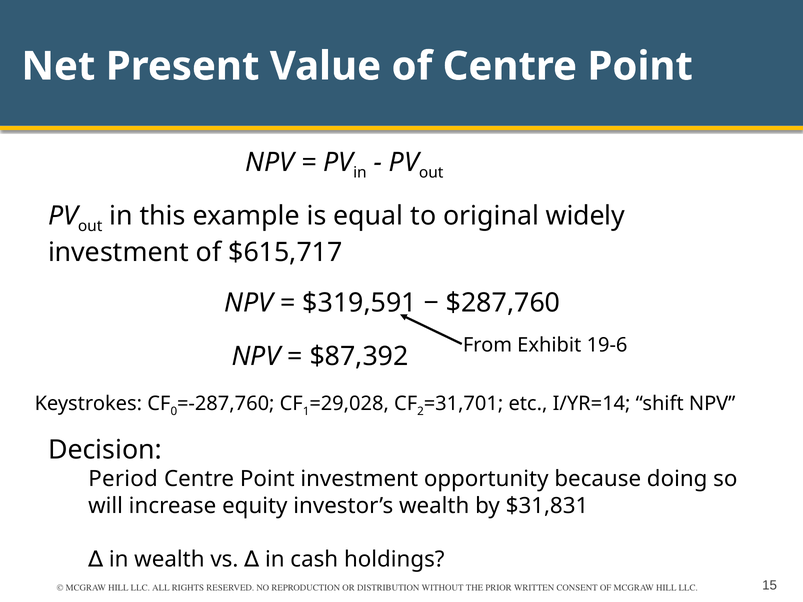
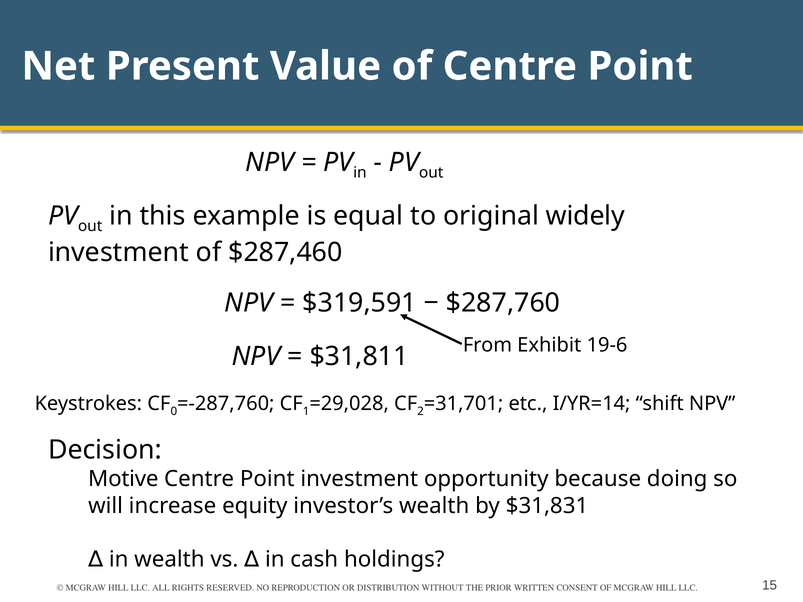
$615,717: $615,717 -> $287,460 (285, 252)
$87,392: $87,392 -> $31,811 (359, 356)
Period: Period -> Motive (123, 479)
